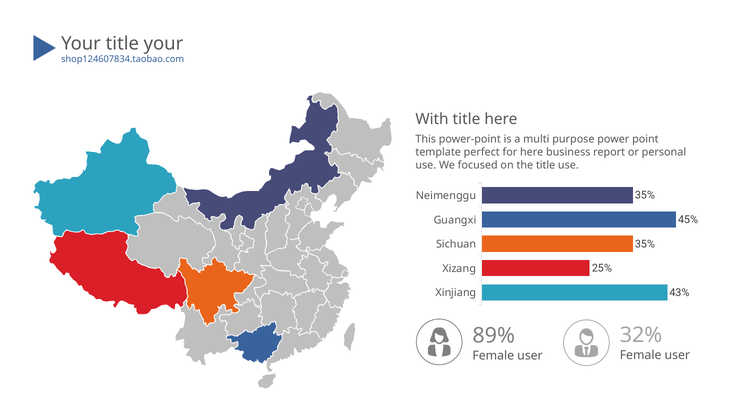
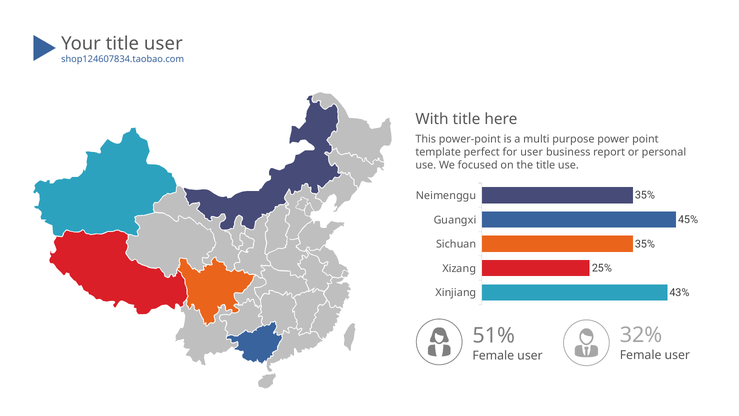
title your: your -> user (163, 43)
for here: here -> user (532, 152)
89%: 89% -> 51% (494, 336)
